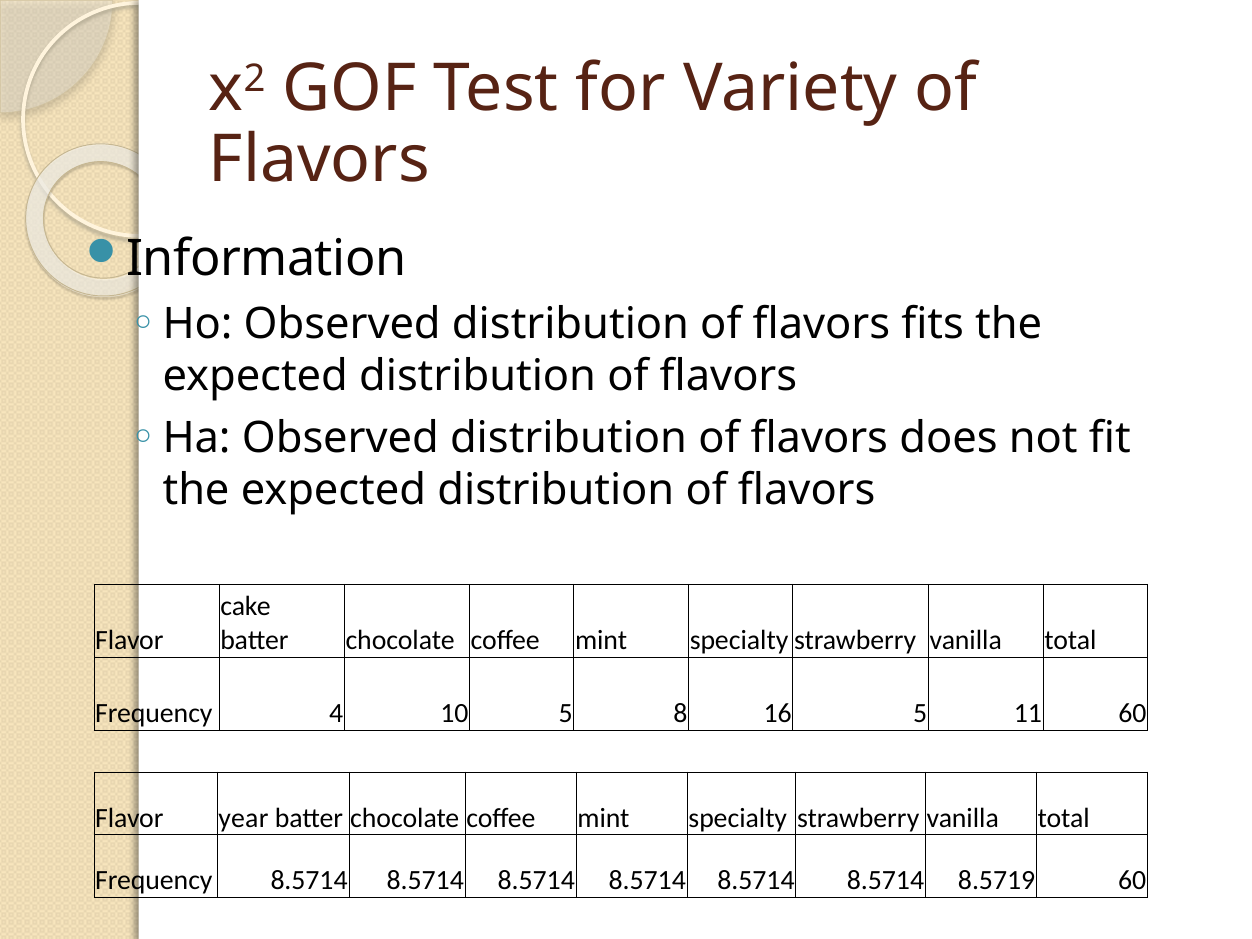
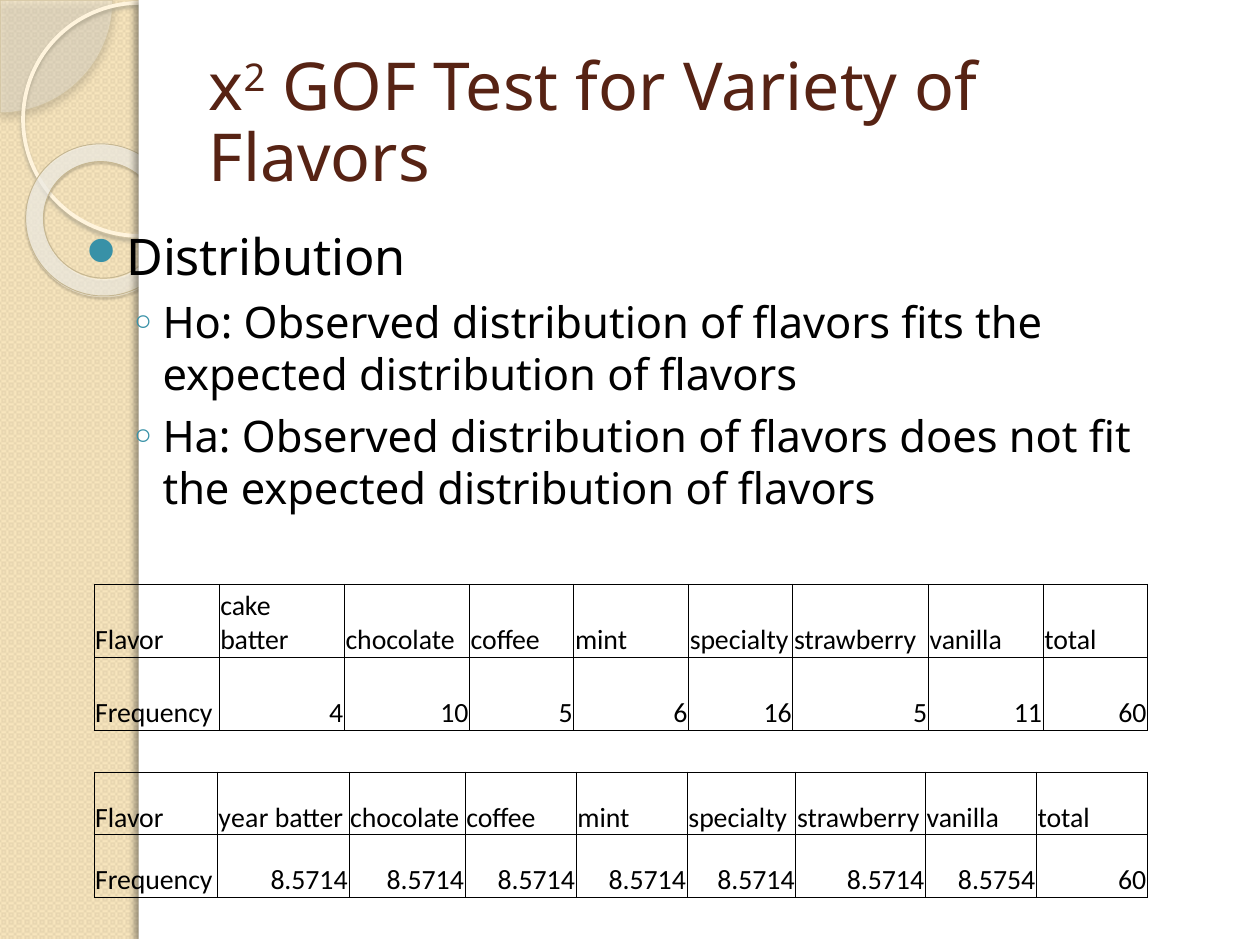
Information: Information -> Distribution (266, 259)
8: 8 -> 6 (680, 714)
8.5719: 8.5719 -> 8.5754 (997, 881)
